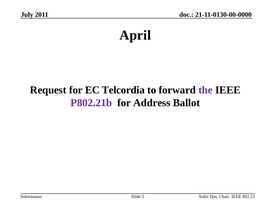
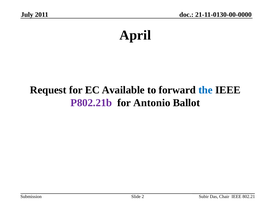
Telcordia: Telcordia -> Available (123, 90)
the colour: purple -> blue (206, 90)
Address: Address -> Antonio (152, 103)
